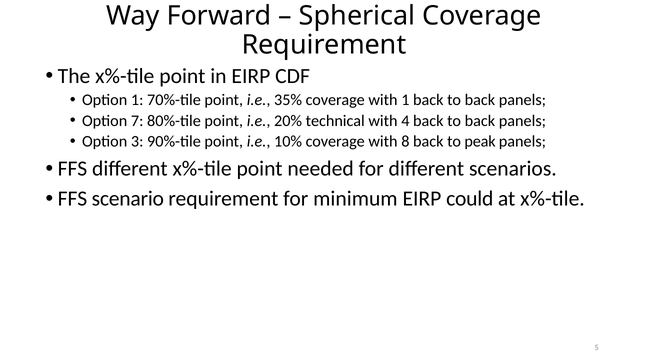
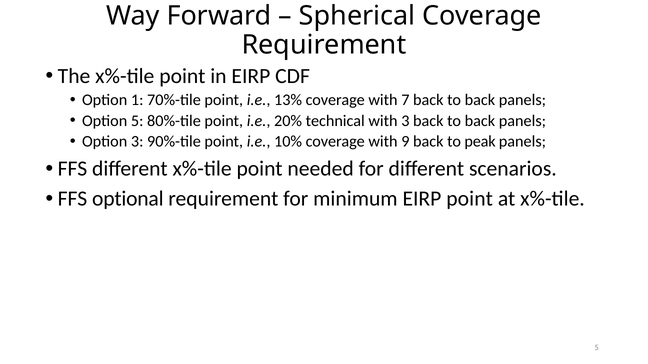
35%: 35% -> 13% (288, 100)
with 1: 1 -> 7 (405, 100)
Option 7: 7 -> 5 (137, 121)
with 4: 4 -> 3 (405, 121)
8: 8 -> 9 (405, 142)
scenario: scenario -> optional (128, 199)
EIRP could: could -> point (470, 199)
